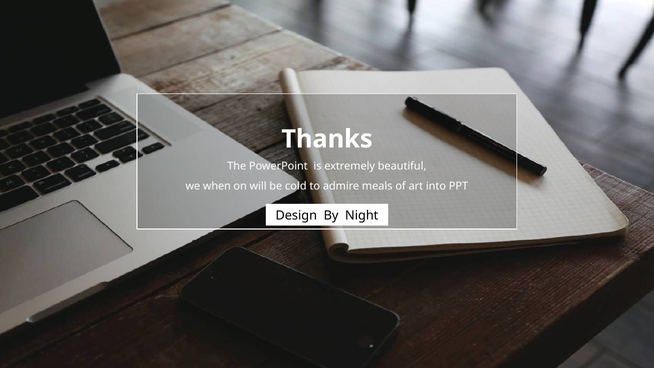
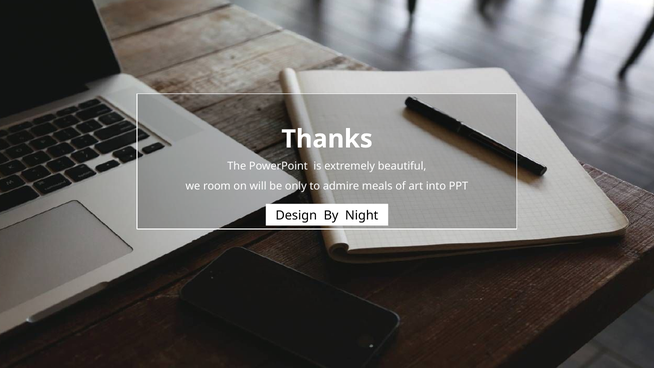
when: when -> room (217, 186)
cold: cold -> only (296, 186)
